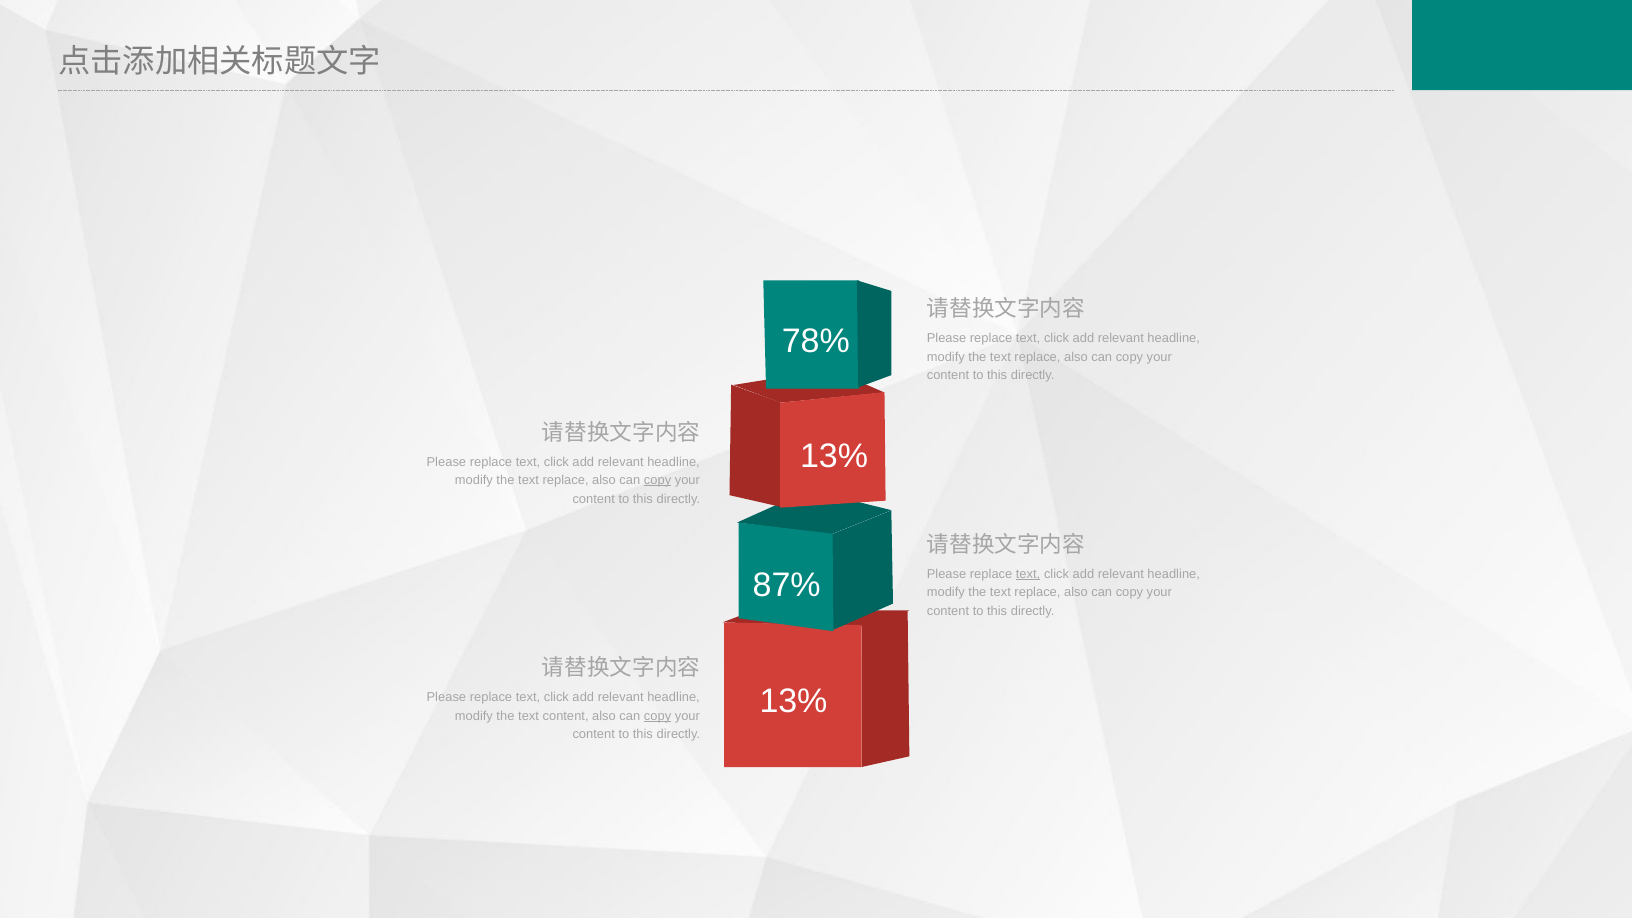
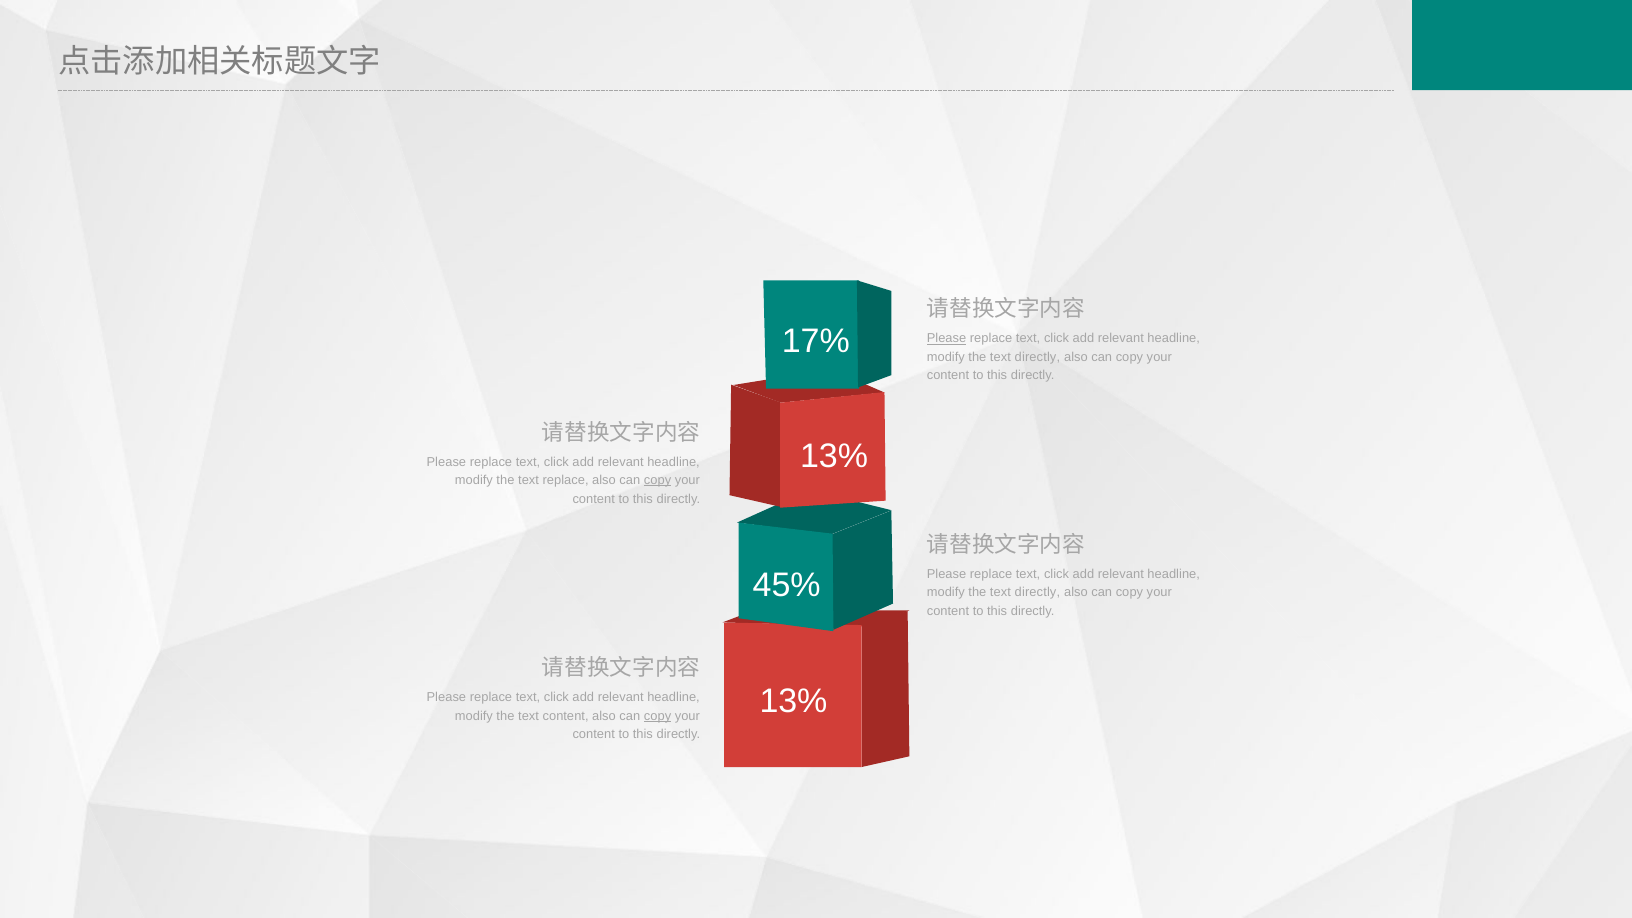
78%: 78% -> 17% (816, 341)
Please underline: none -> present (947, 338)
replace: replace -> directly (1037, 357)
text underline: present -> none (1028, 574)
87%: 87% -> 45% (787, 585)
replace: replace -> directly (1037, 593)
